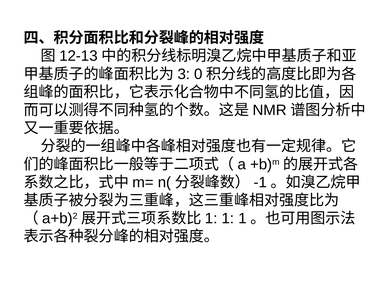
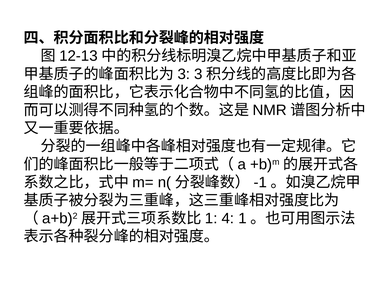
0: 0 -> 3 (198, 74)
1: 1 -> 4 (228, 219)
